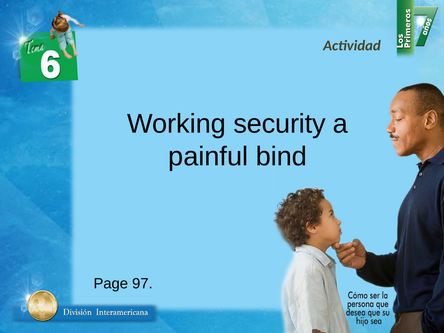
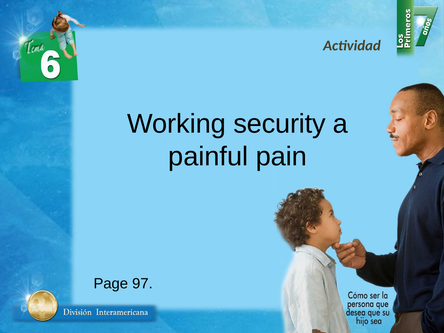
bind: bind -> pain (281, 156)
